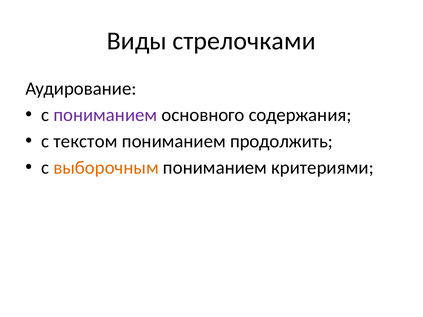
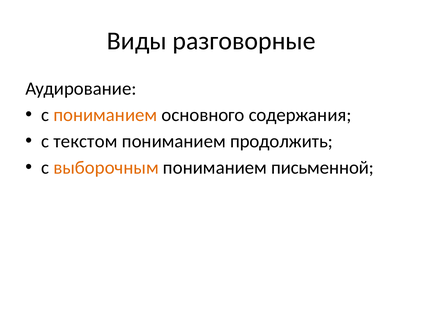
стрелочками: стрелочками -> разговорные (244, 41)
пониманием colour: purple -> orange (105, 115)
критериями: критериями -> письменной (322, 168)
